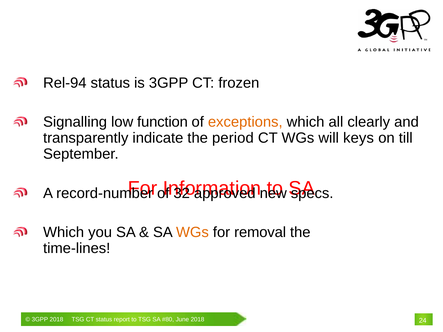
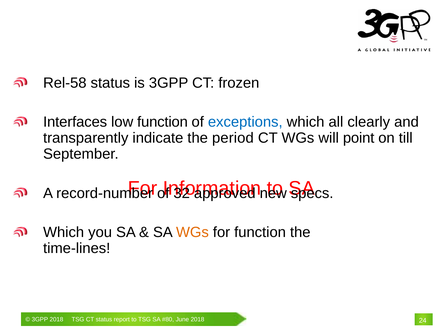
Rel-94: Rel-94 -> Rel-58 (65, 83)
Signalling: Signalling -> Interfaces (75, 122)
exceptions colour: orange -> blue (245, 122)
keys: keys -> point (359, 138)
for removal: removal -> function (260, 233)
